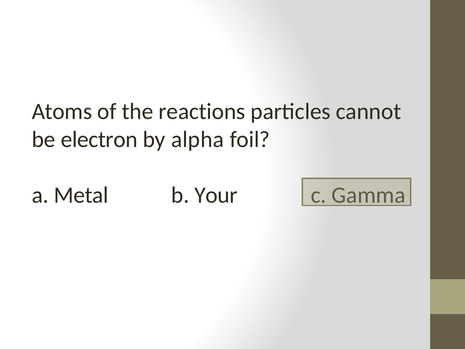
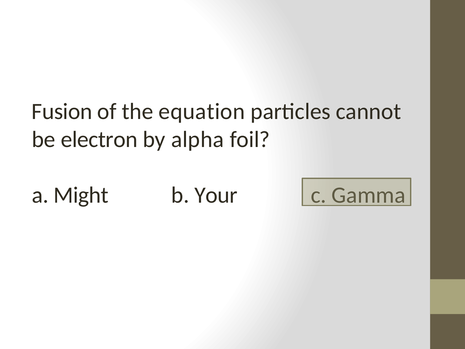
Atoms: Atoms -> Fusion (62, 111)
reactions: reactions -> equation (202, 111)
Metal: Metal -> Might (81, 195)
